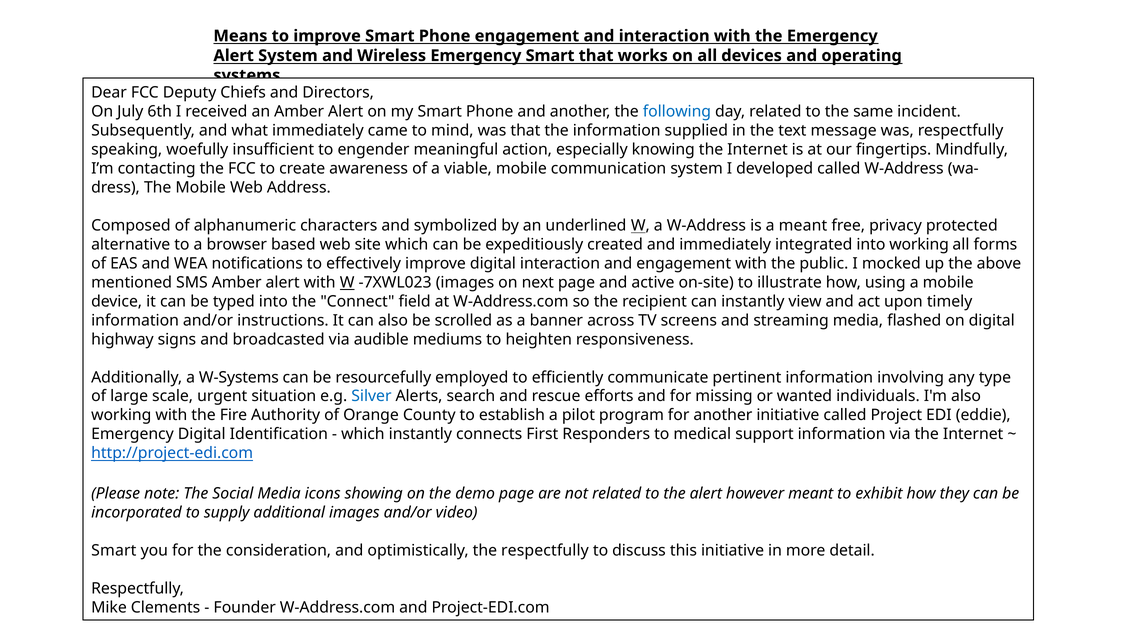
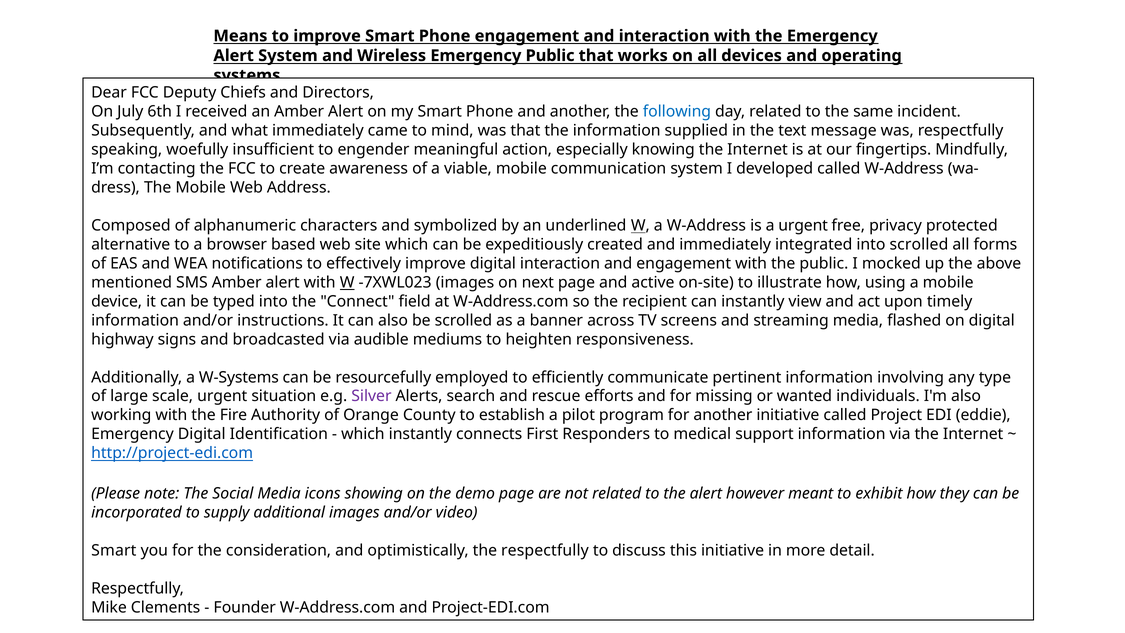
Emergency Smart: Smart -> Public (550, 56)
a meant: meant -> urgent (803, 225)
into working: working -> scrolled (919, 244)
Silver colour: blue -> purple (371, 396)
